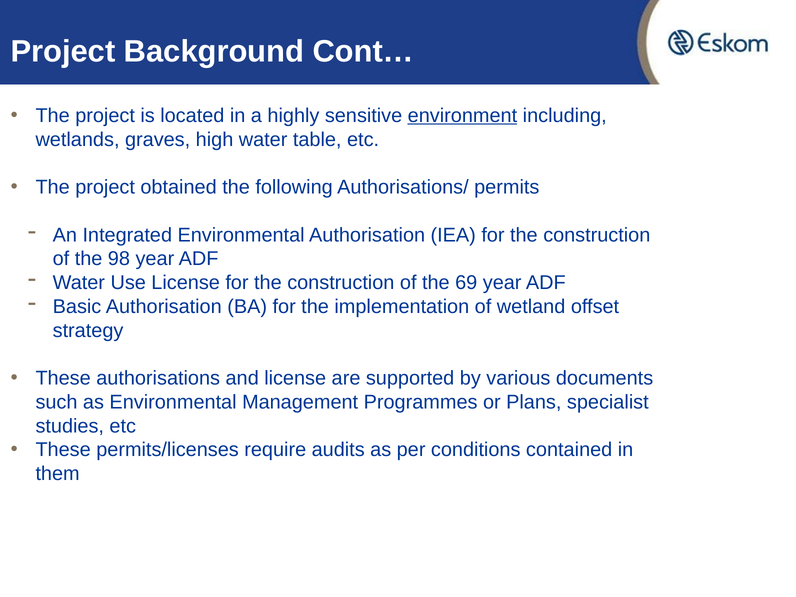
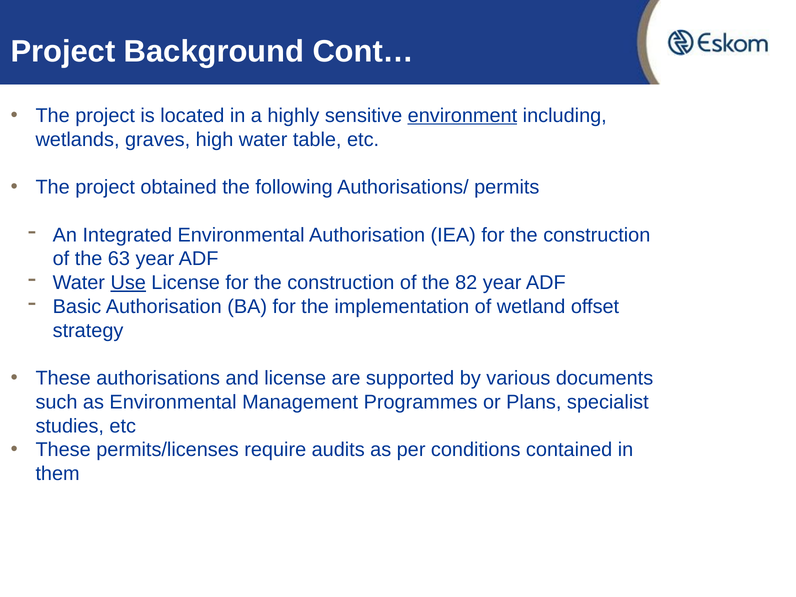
98: 98 -> 63 (119, 259)
Use underline: none -> present (128, 283)
69: 69 -> 82 (466, 283)
